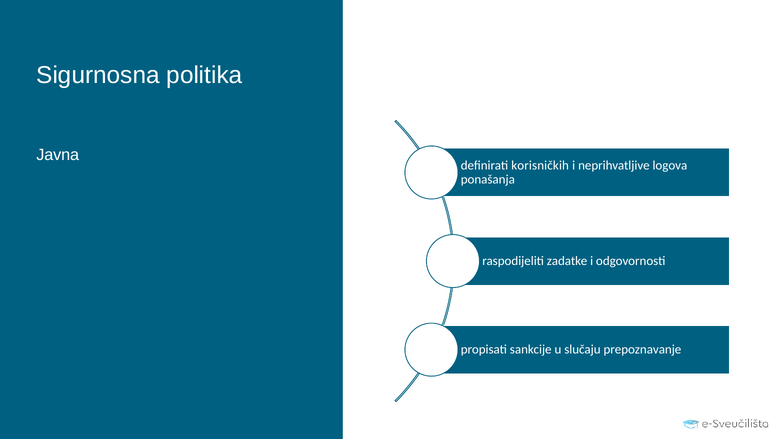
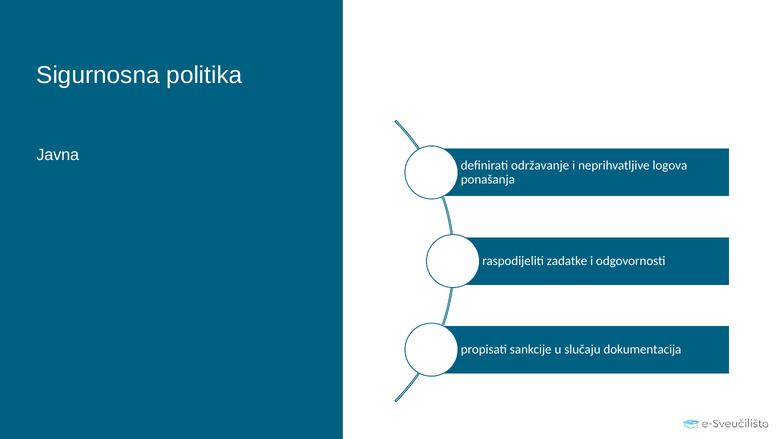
korisničkih: korisničkih -> održavanje (540, 165)
prepoznavanje: prepoznavanje -> dokumentacija (642, 350)
